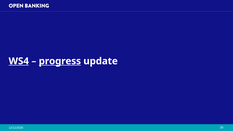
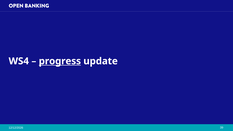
WS4 underline: present -> none (19, 61)
